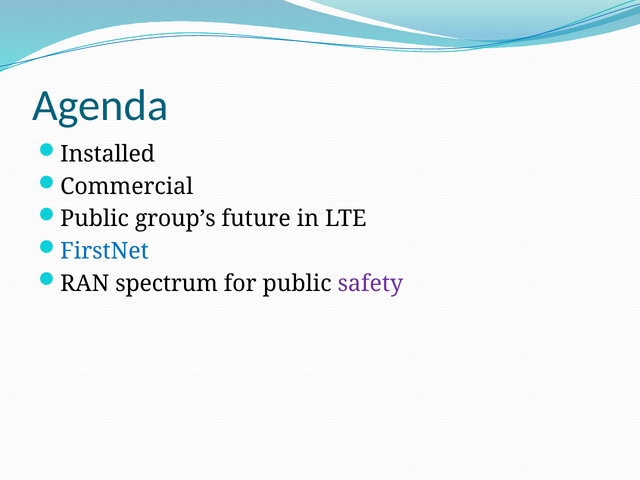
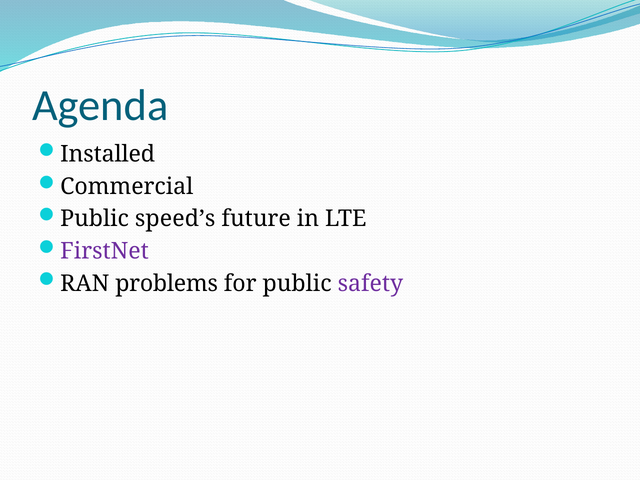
group’s: group’s -> speed’s (175, 219)
FirstNet colour: blue -> purple (105, 251)
spectrum: spectrum -> problems (167, 283)
